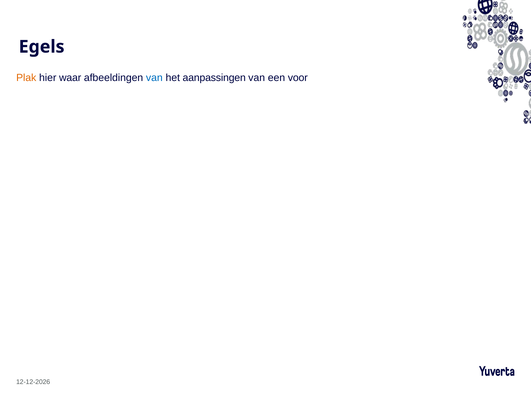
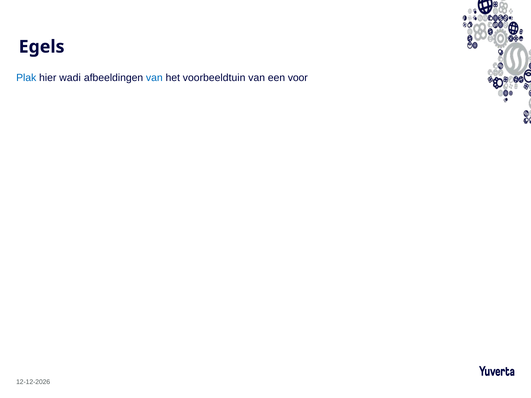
Plak colour: orange -> blue (26, 78)
waar: waar -> wadi (70, 78)
aanpassingen: aanpassingen -> voorbeeldtuin (214, 78)
